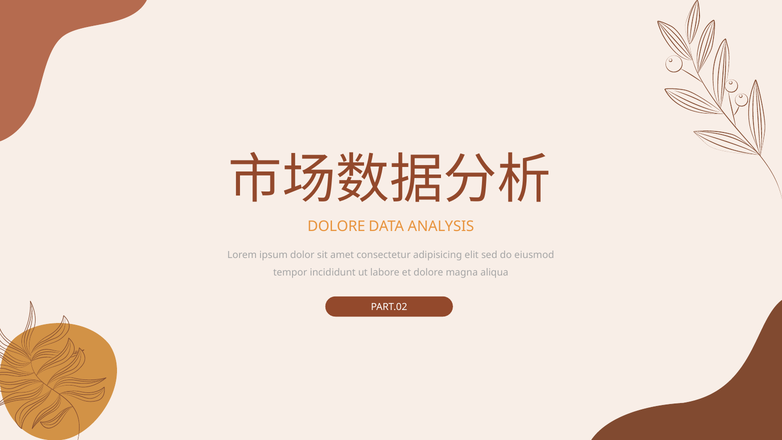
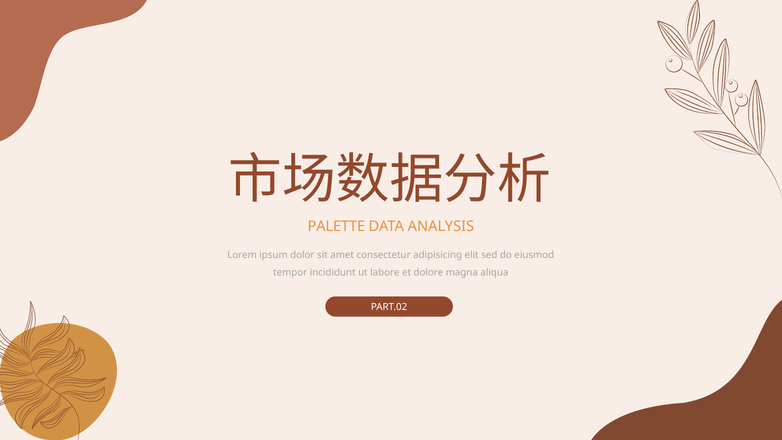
DOLORE: DOLORE -> PALETTE (336, 226)
